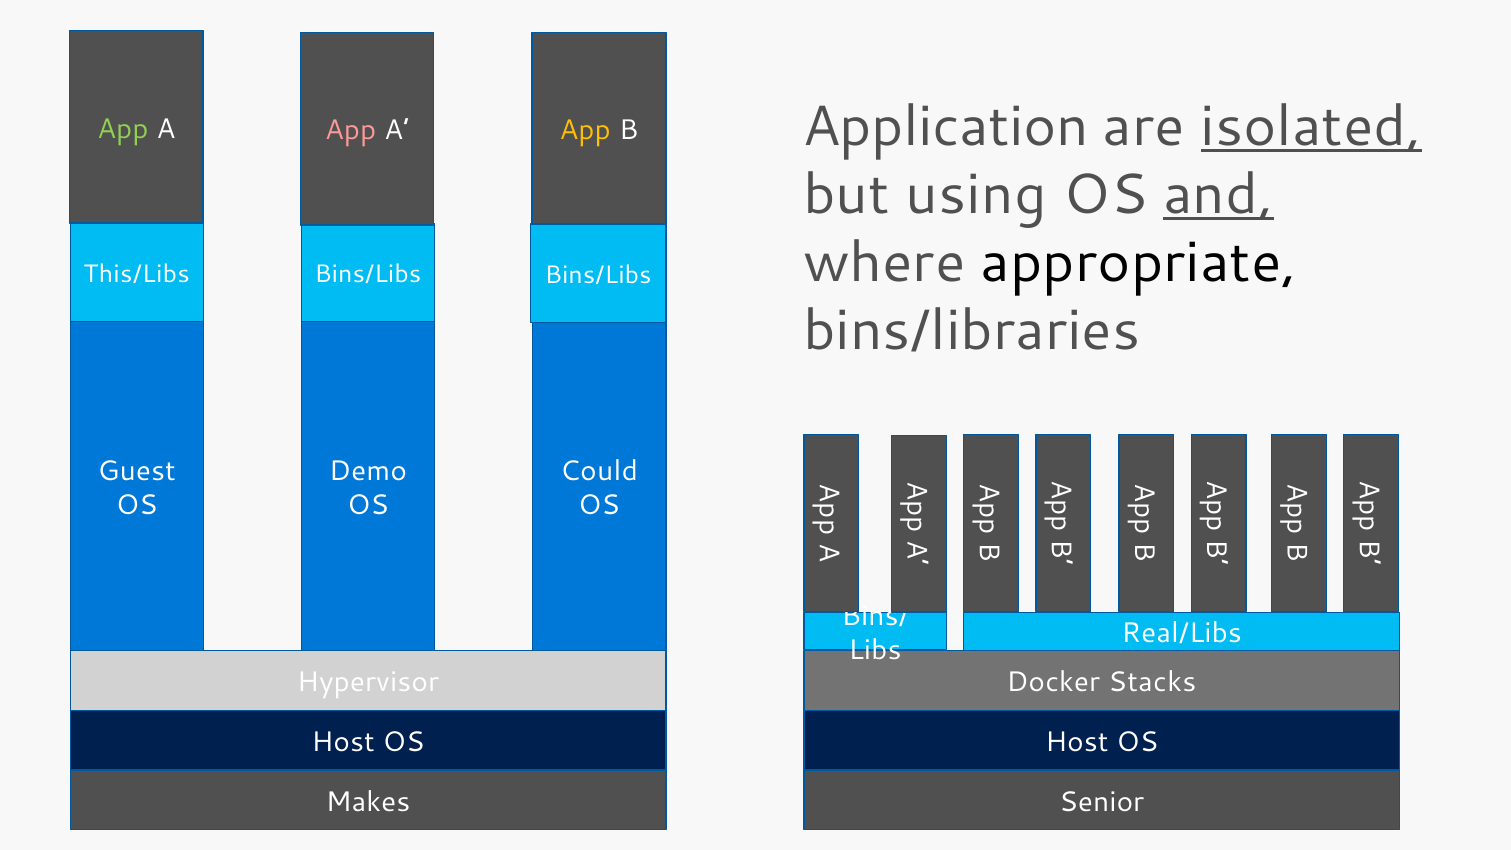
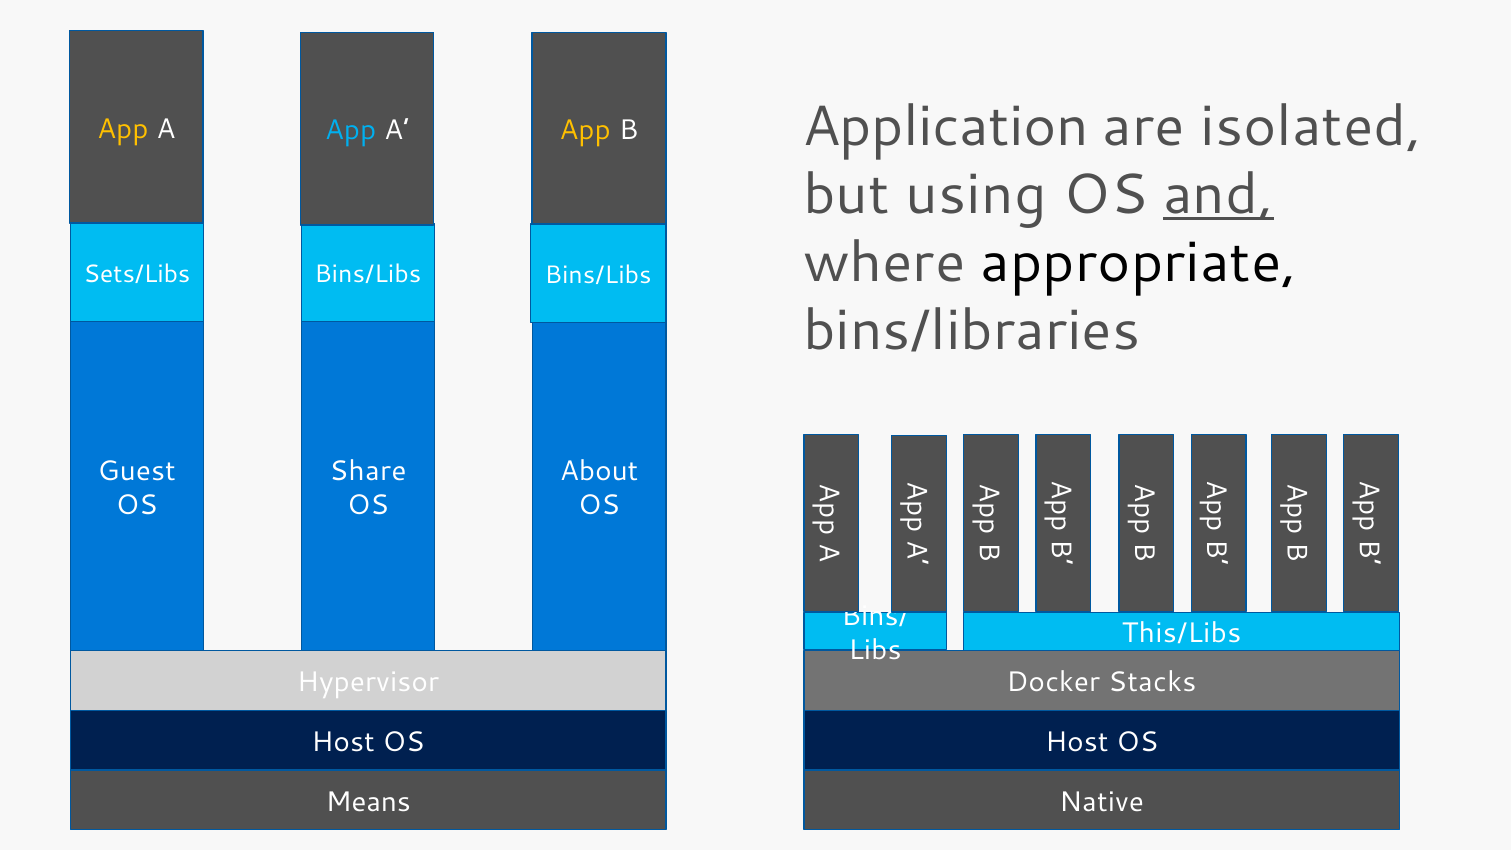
isolated underline: present -> none (1311, 126)
App colour: light green -> yellow (123, 129)
App colour: pink -> light blue (351, 131)
This/Libs: This/Libs -> Sets/Libs (137, 274)
Demo: Demo -> Share (368, 471)
Could: Could -> About (599, 471)
Real/Libs: Real/Libs -> This/Libs (1181, 633)
Makes: Makes -> Means (368, 802)
Senior: Senior -> Native (1102, 802)
